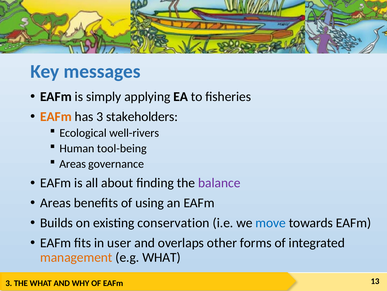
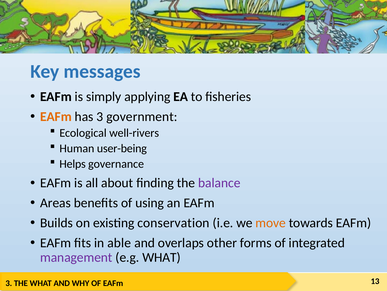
stakeholders: stakeholders -> government (142, 116)
tool-being: tool-being -> user-being (122, 148)
Areas: Areas -> Helps (73, 164)
move colour: blue -> orange (271, 222)
user: user -> able (119, 242)
management colour: orange -> purple (76, 257)
